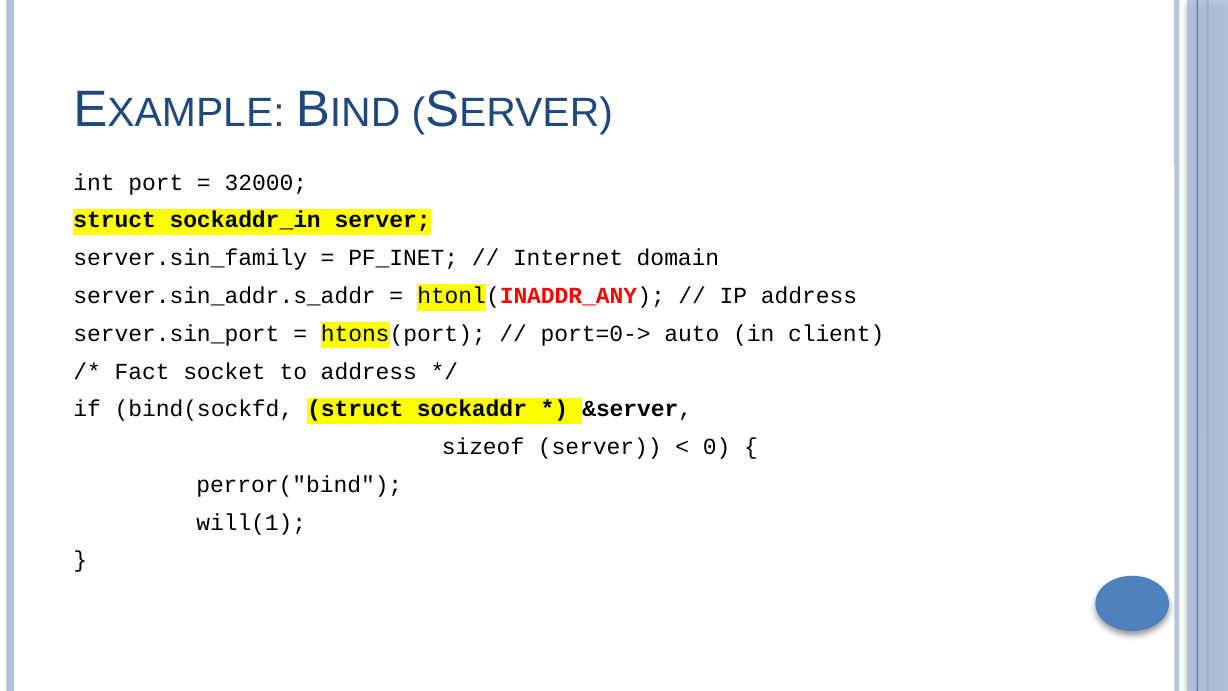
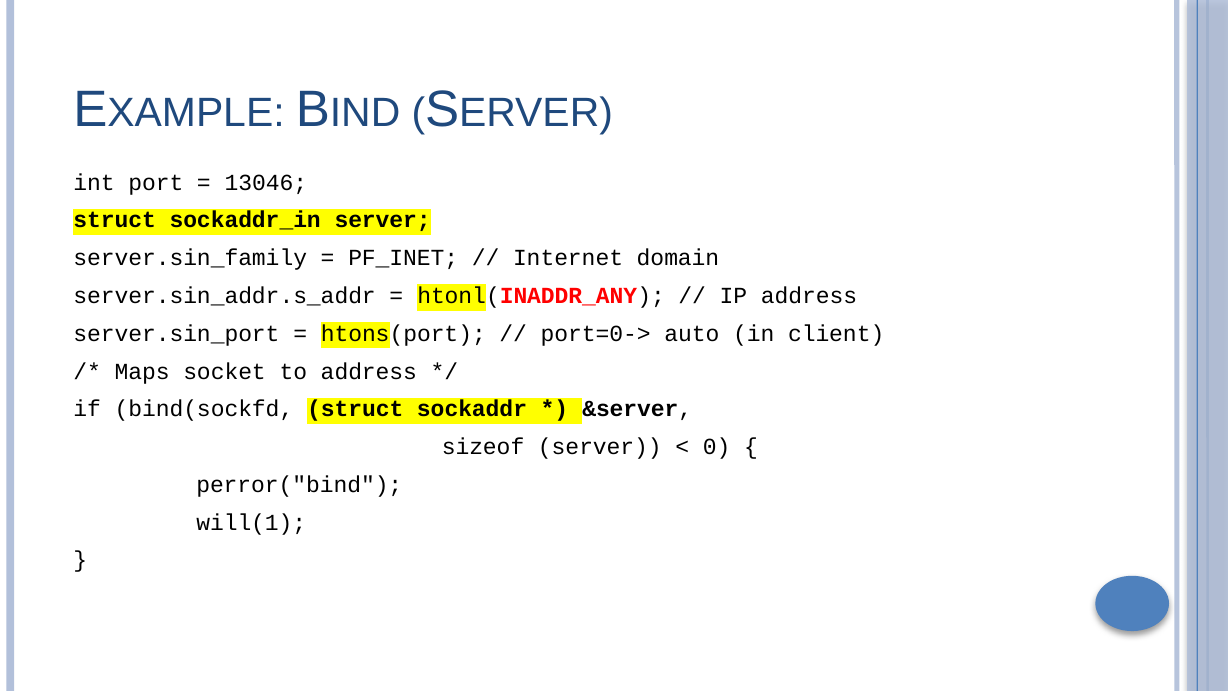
32000: 32000 -> 13046 (266, 183)
Fact: Fact -> Maps (142, 371)
